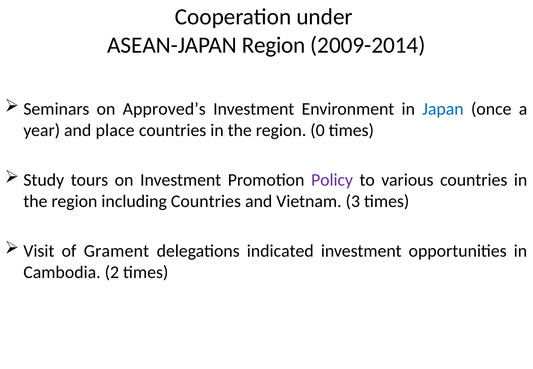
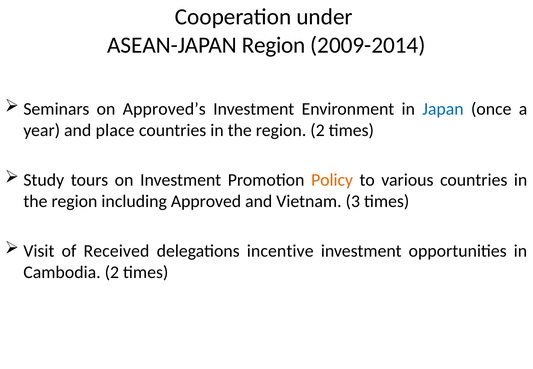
region 0: 0 -> 2 (317, 130)
Policy colour: purple -> orange (332, 180)
including Countries: Countries -> Approved (206, 201)
Grament: Grament -> Received (116, 251)
indicated: indicated -> incentive (280, 251)
